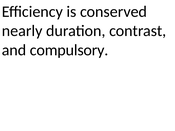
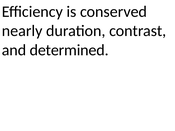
compulsory: compulsory -> determined (69, 50)
